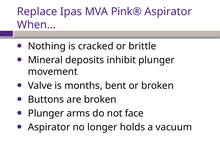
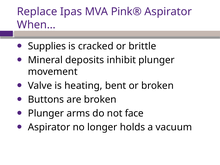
Nothing: Nothing -> Supplies (47, 46)
months: months -> heating (83, 86)
